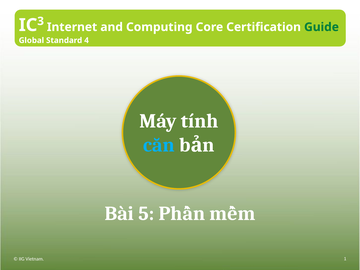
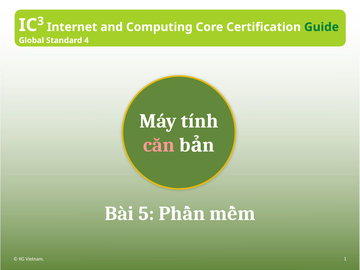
căn colour: light blue -> pink (159, 145)
